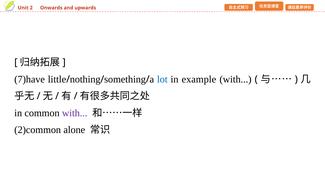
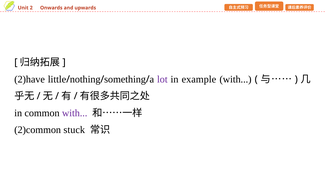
7)have: 7)have -> 2)have (30, 79)
lot colour: blue -> purple (162, 79)
alone: alone -> stuck (74, 130)
